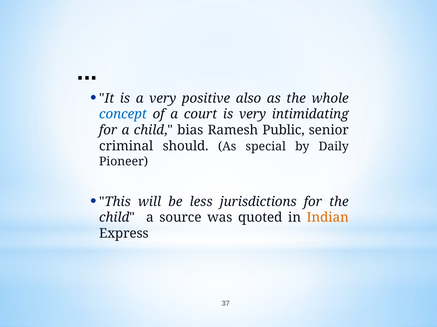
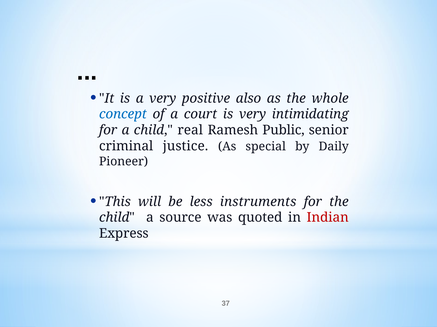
bias: bias -> real (190, 131)
should: should -> justice (185, 147)
jurisdictions: jurisdictions -> instruments (258, 202)
Indian colour: orange -> red (328, 218)
